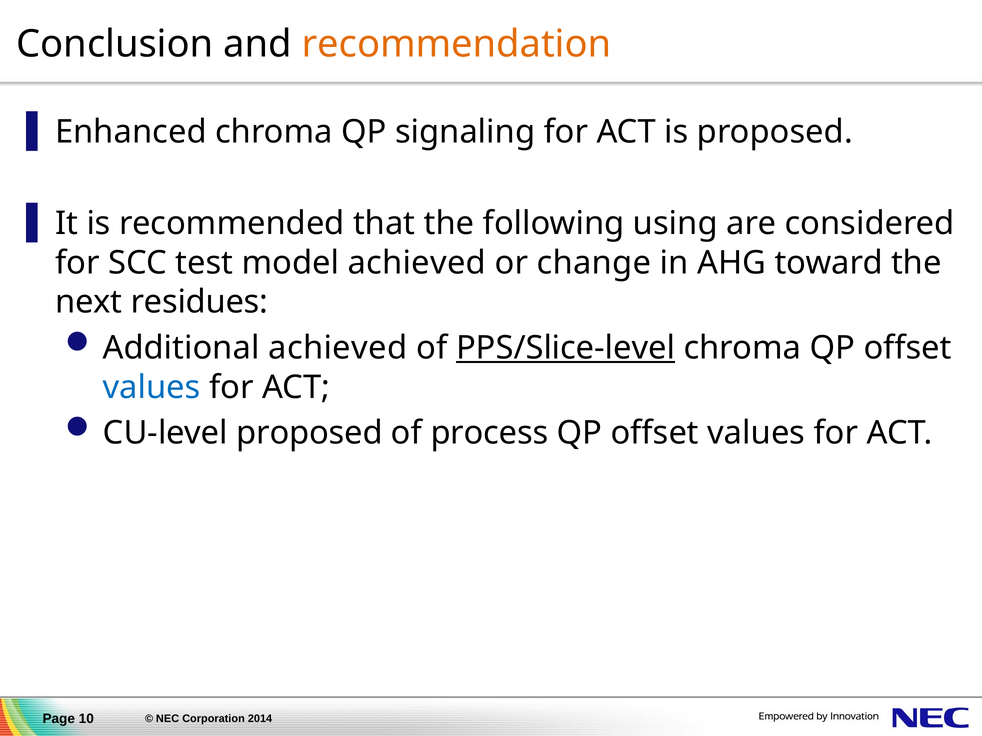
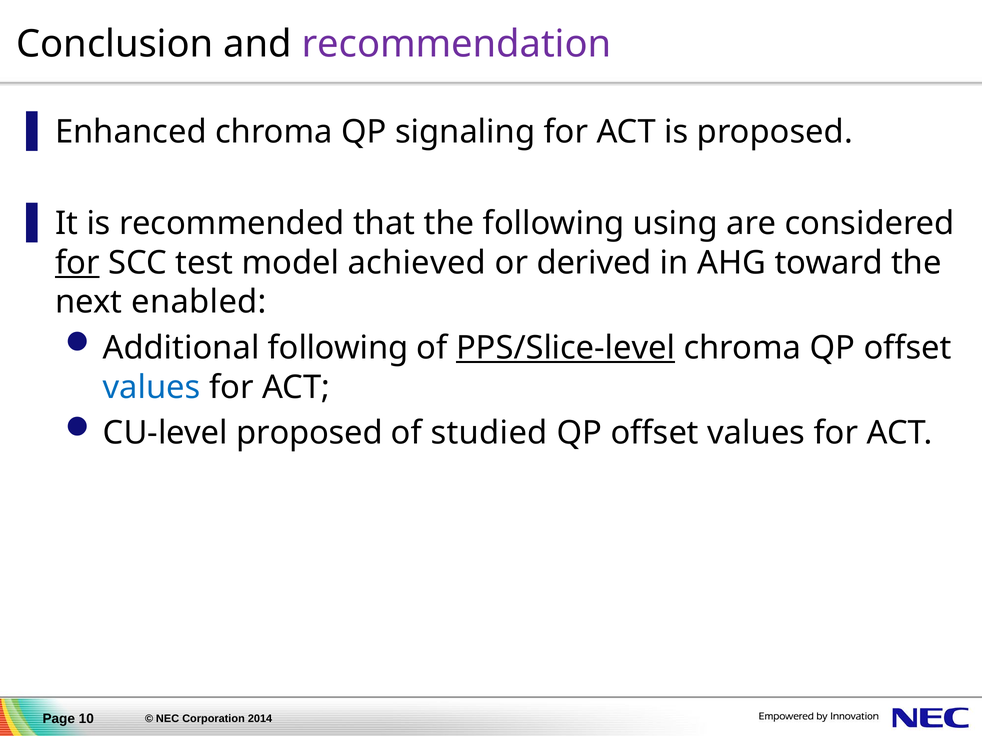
recommendation colour: orange -> purple (456, 44)
for underline: none -> present (77, 263)
change: change -> derived (594, 263)
residues: residues -> enabled (199, 302)
Additional achieved: achieved -> following (338, 348)
process: process -> studied (489, 433)
